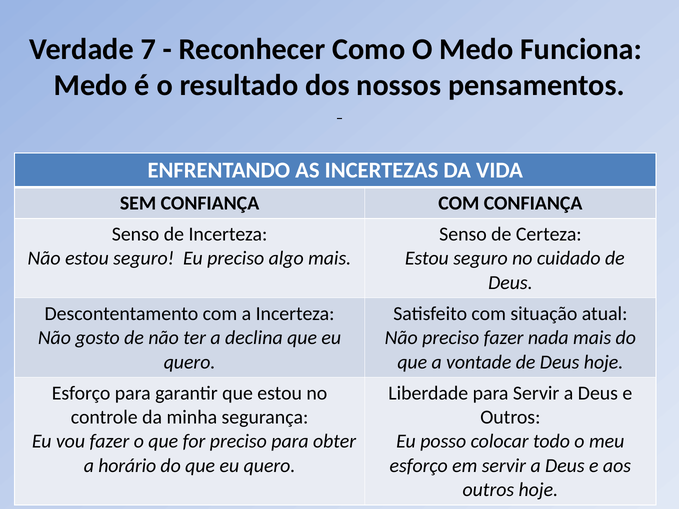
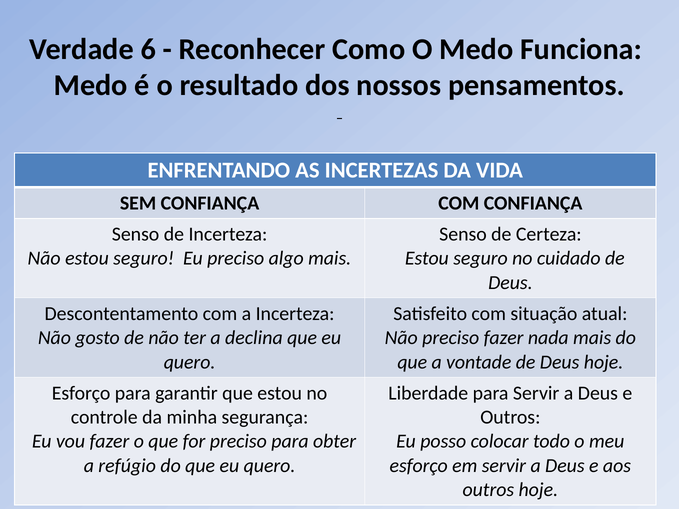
7: 7 -> 6 (148, 49)
horário: horário -> refúgio (127, 466)
